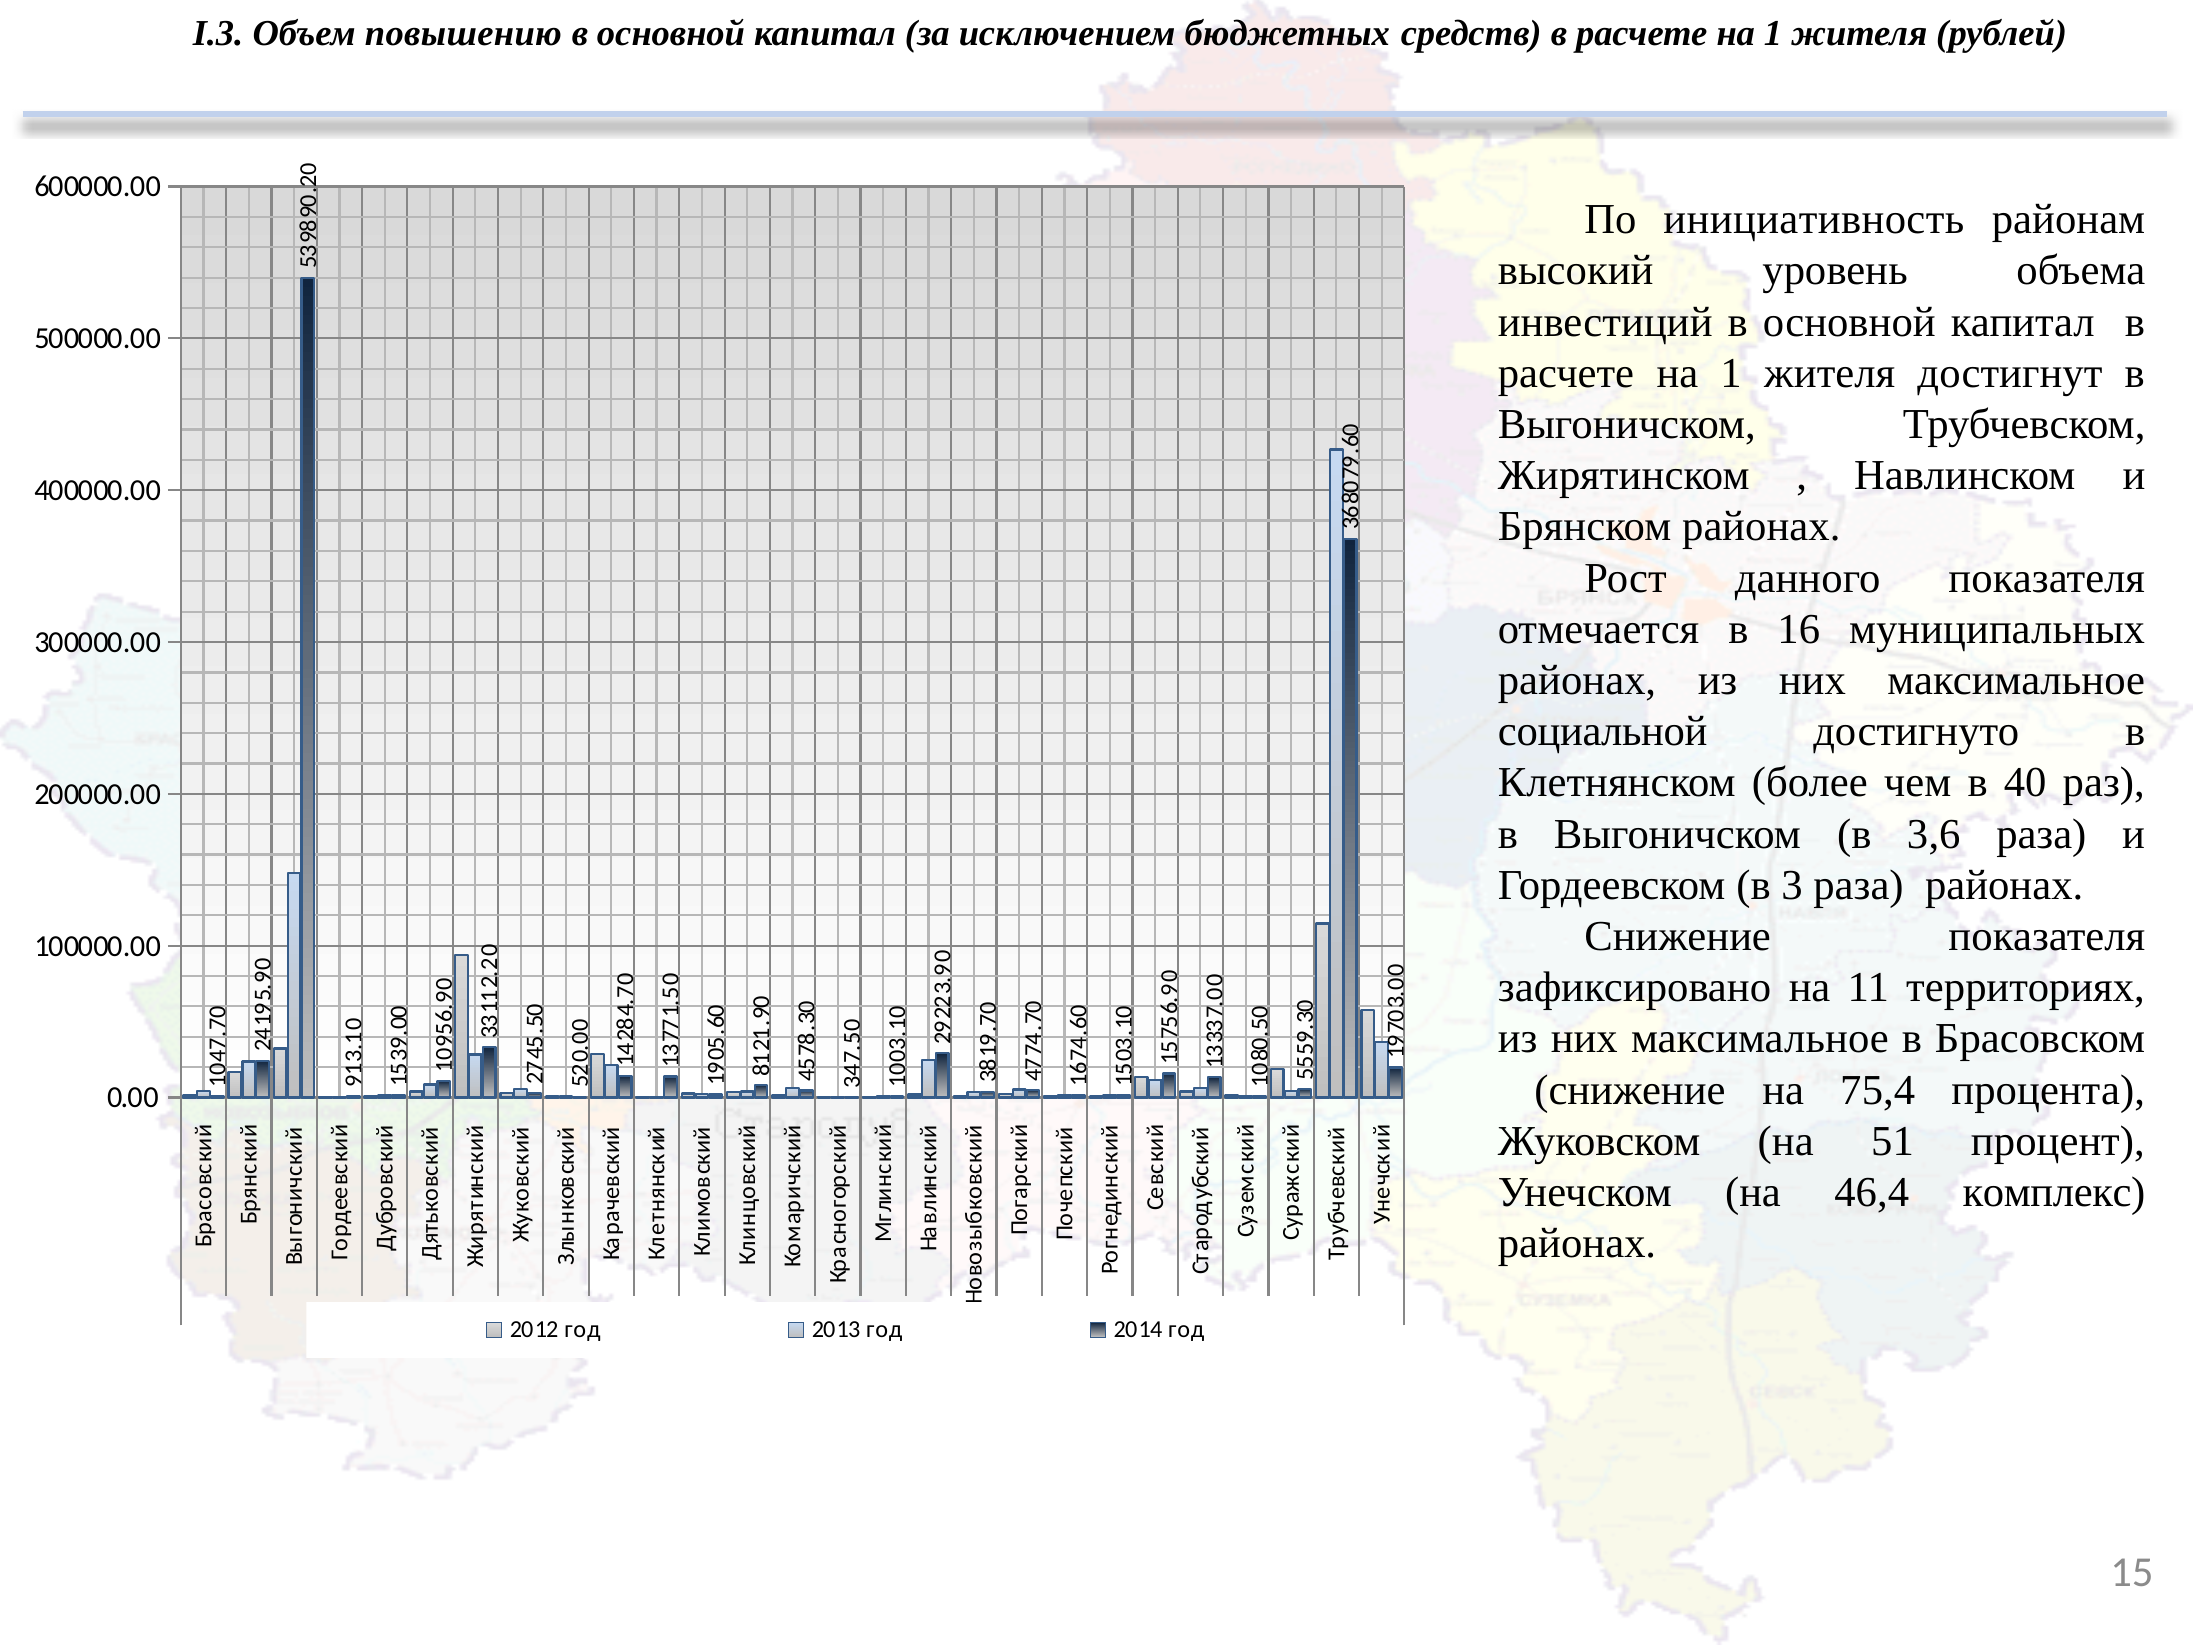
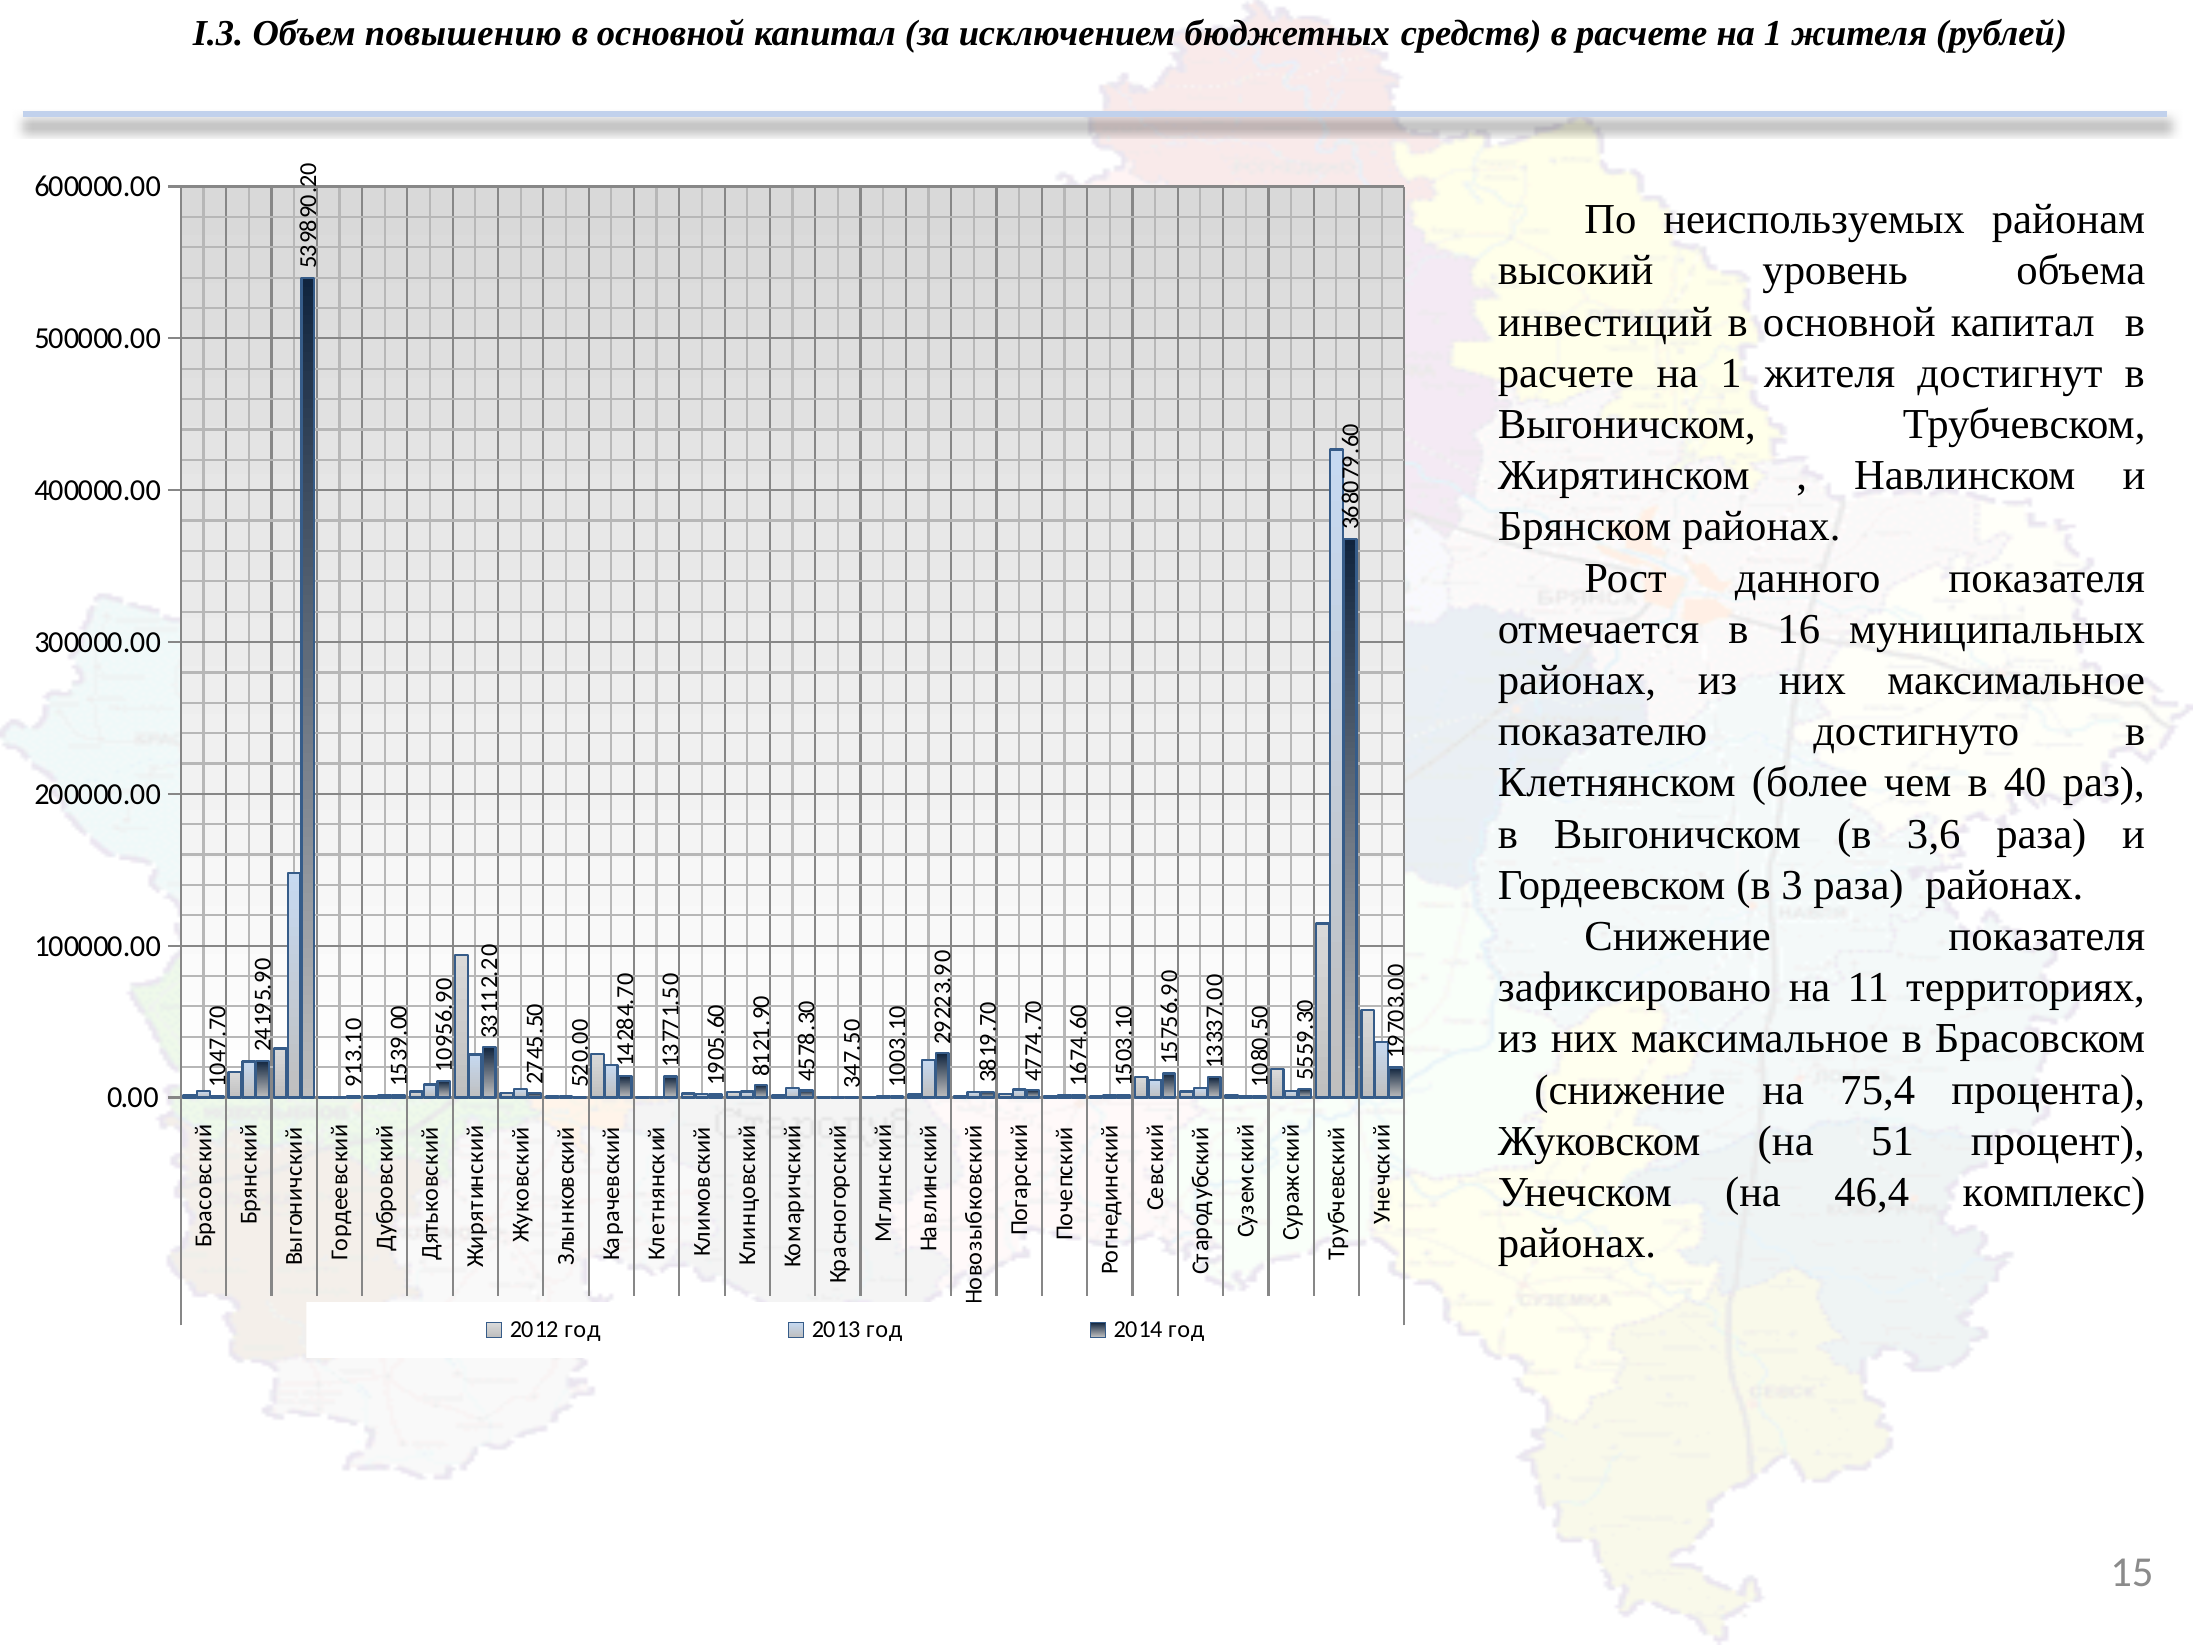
инициативность: инициативность -> неиспользуемых (1814, 220)
социальной: социальной -> показателю (1603, 732)
